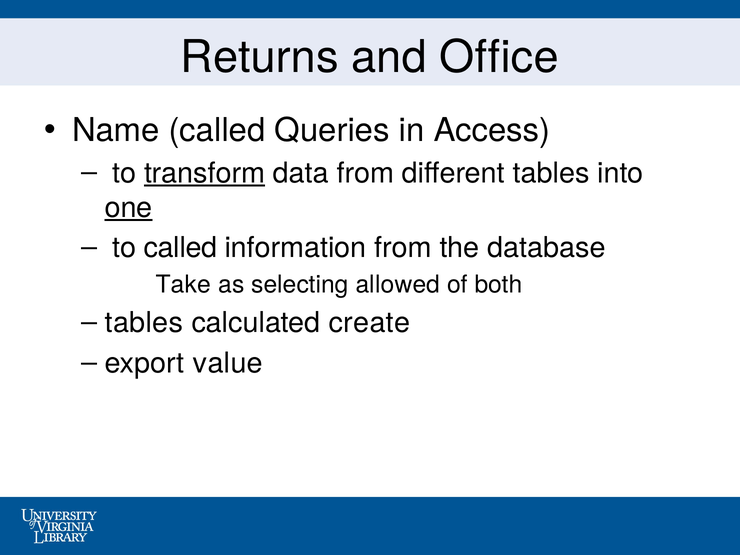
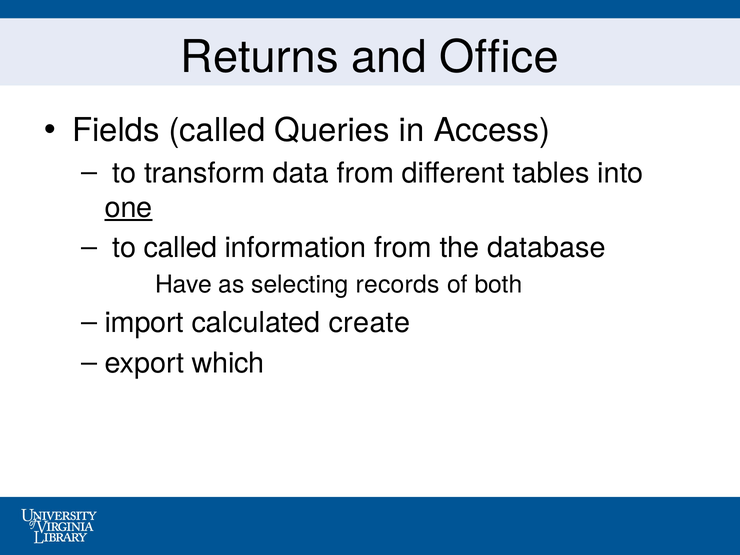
Name: Name -> Fields (116, 131)
transform underline: present -> none (205, 173)
Take: Take -> Have (184, 285)
allowed: allowed -> records (398, 285)
tables: tables -> import (144, 323)
value: value -> which (228, 363)
